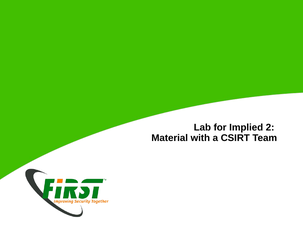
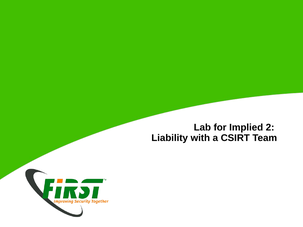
Material: Material -> Liability (170, 138)
